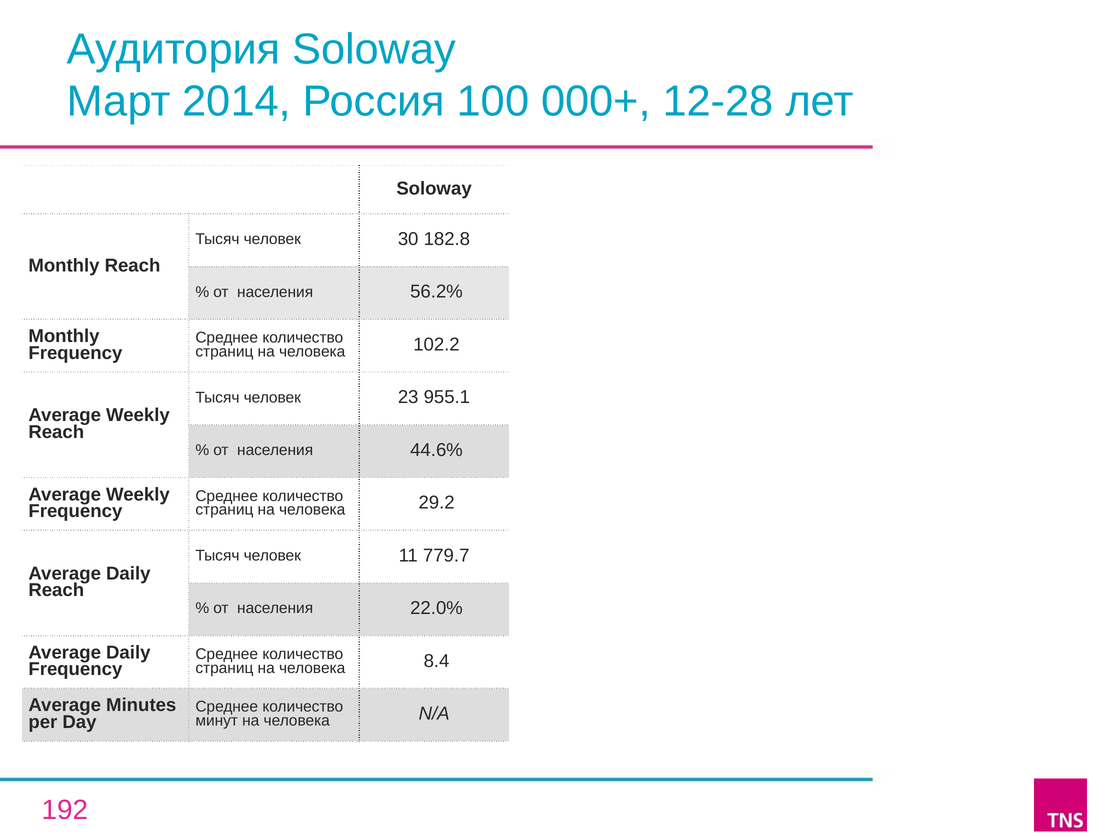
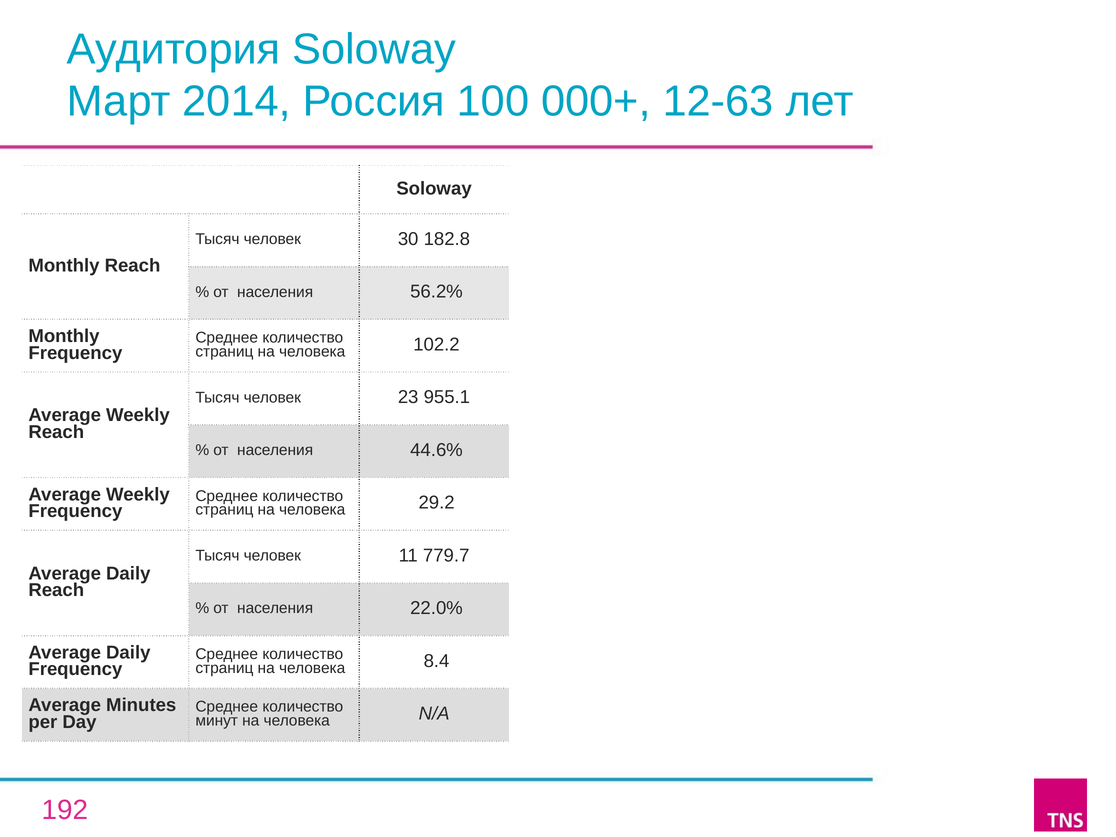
12-28: 12-28 -> 12-63 (718, 102)
